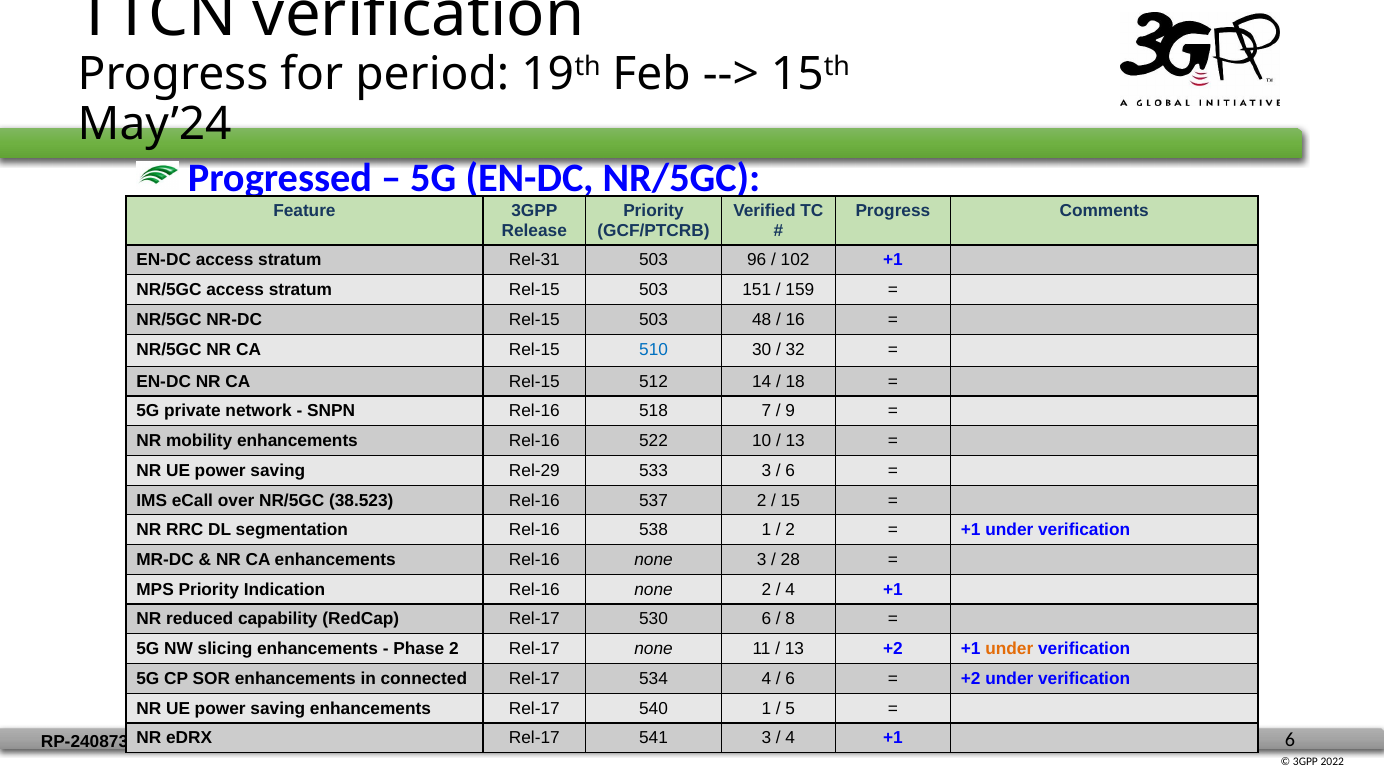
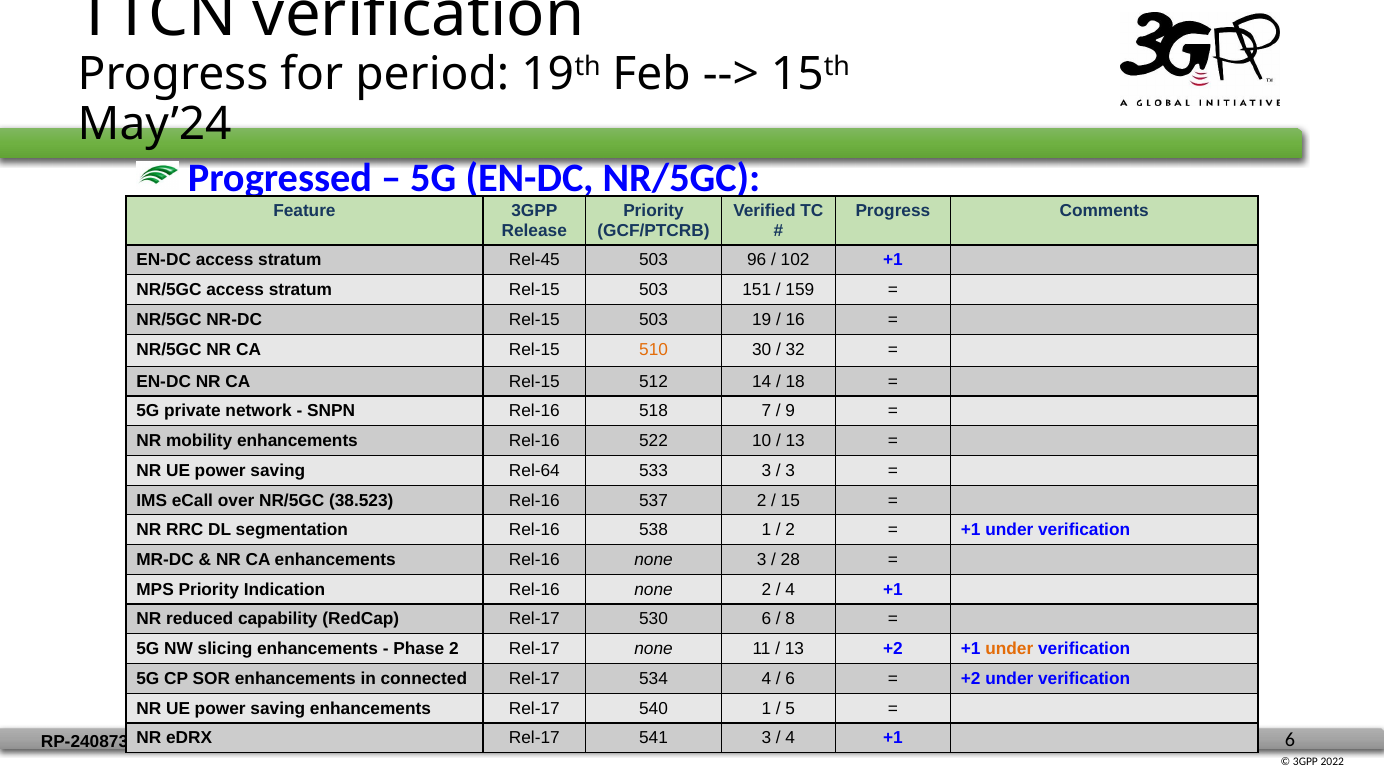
Rel-31: Rel-31 -> Rel-45 (534, 260)
48: 48 -> 19 (762, 320)
510 colour: blue -> orange (654, 349)
Rel-29: Rel-29 -> Rel-64 (534, 470)
6: 6 -> 3 (790, 470)
